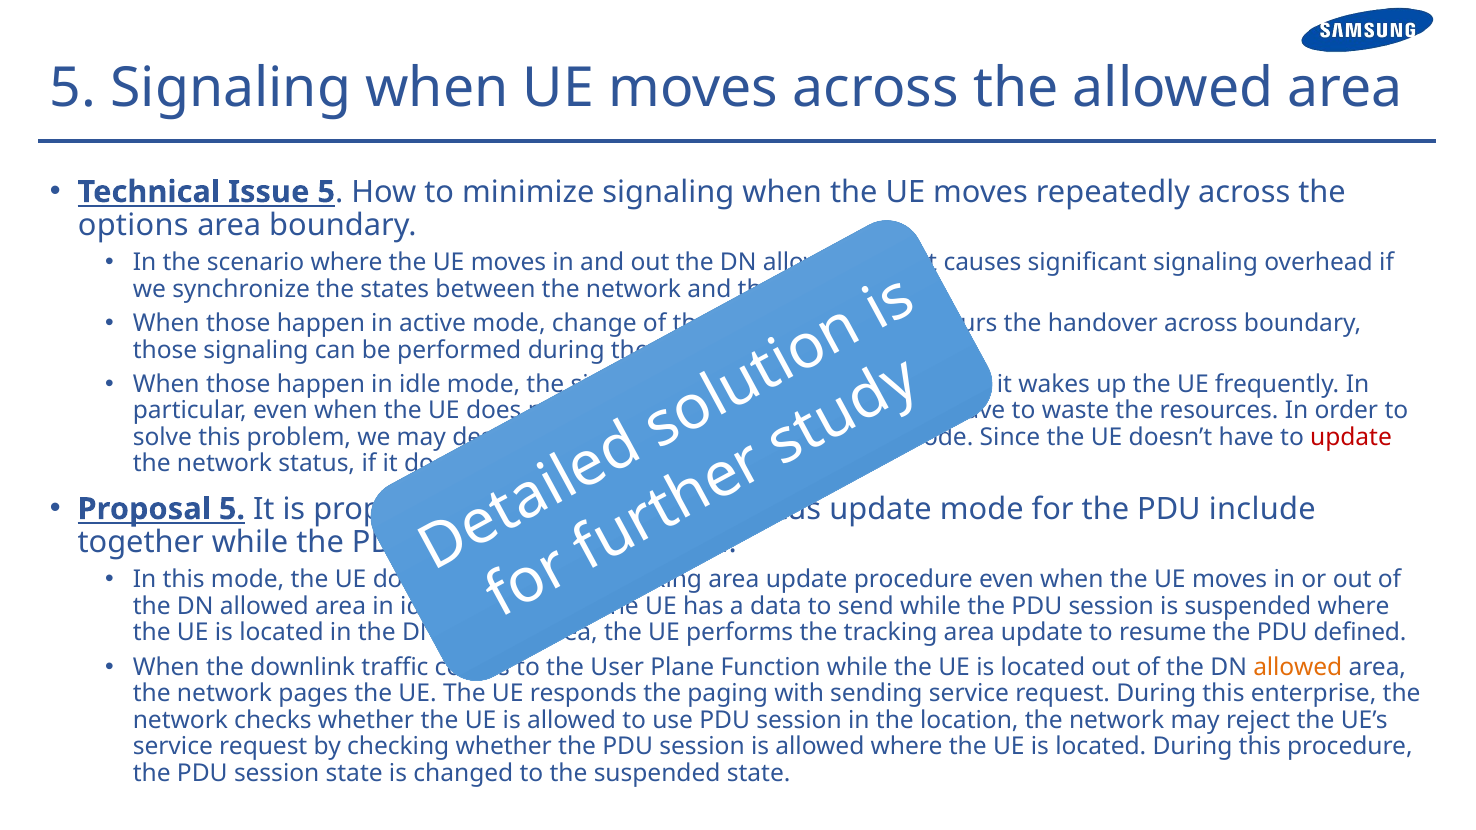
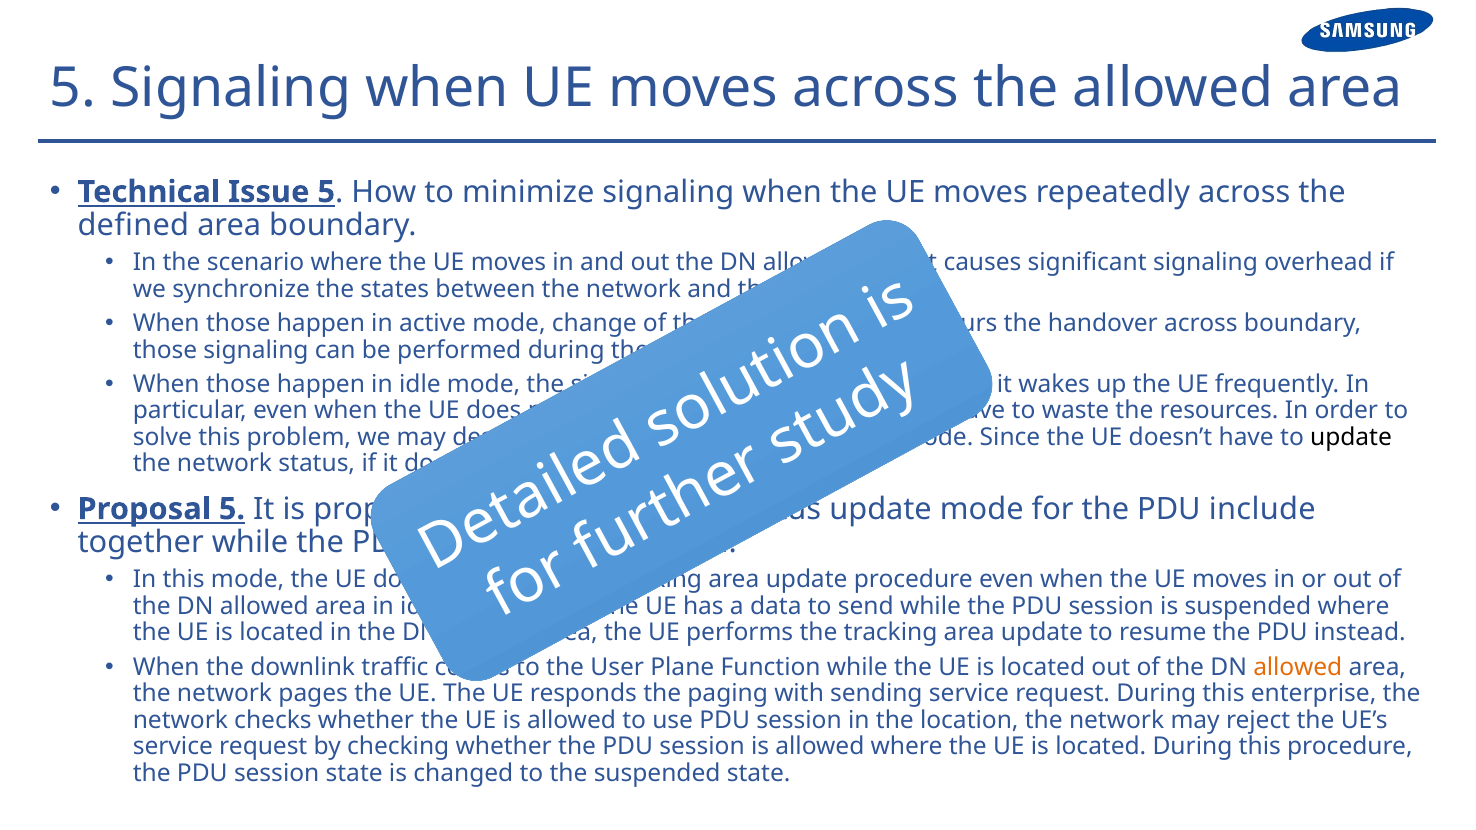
options: options -> defined (133, 225)
update colour: red -> black (1351, 437)
defined: defined -> instead (1360, 633)
